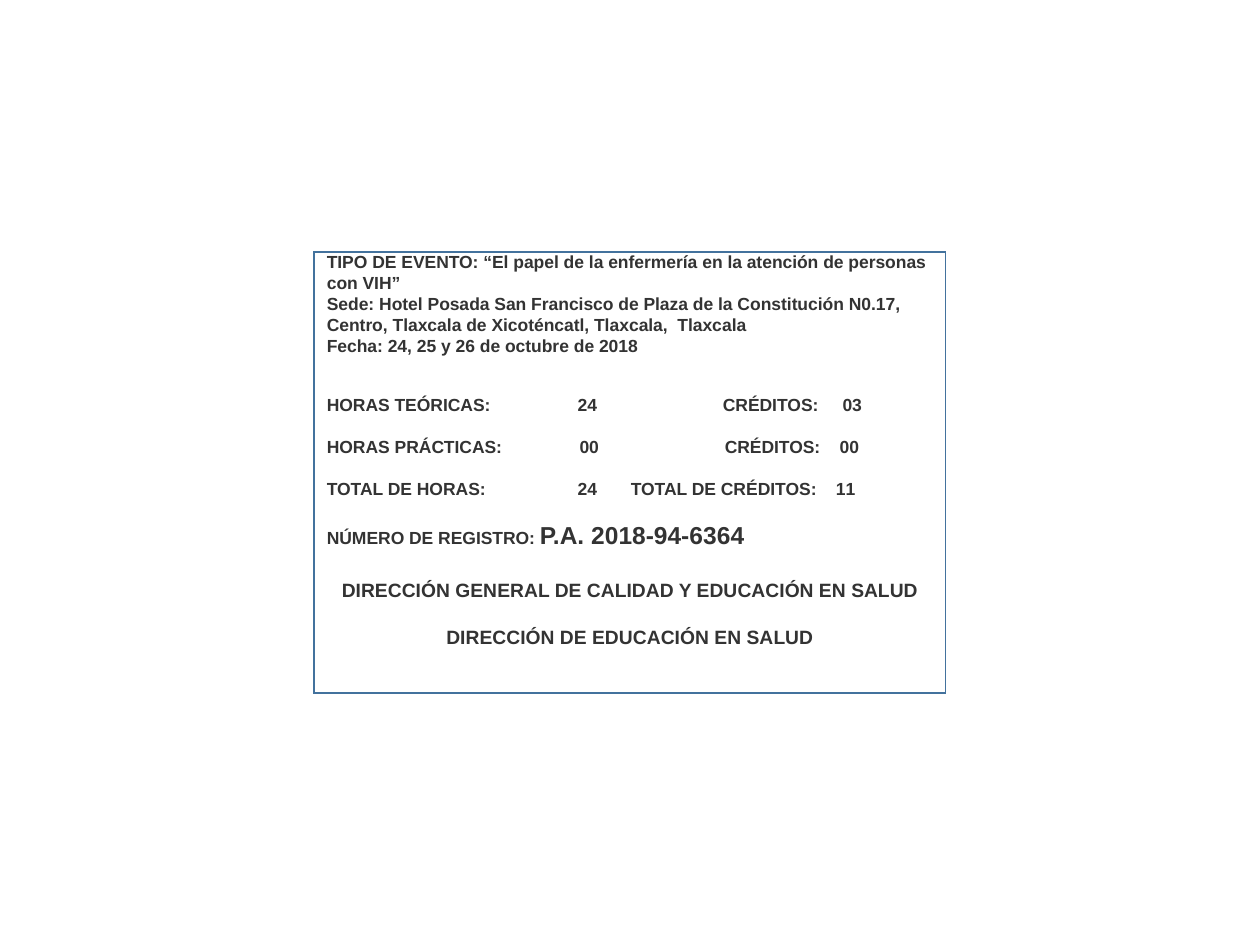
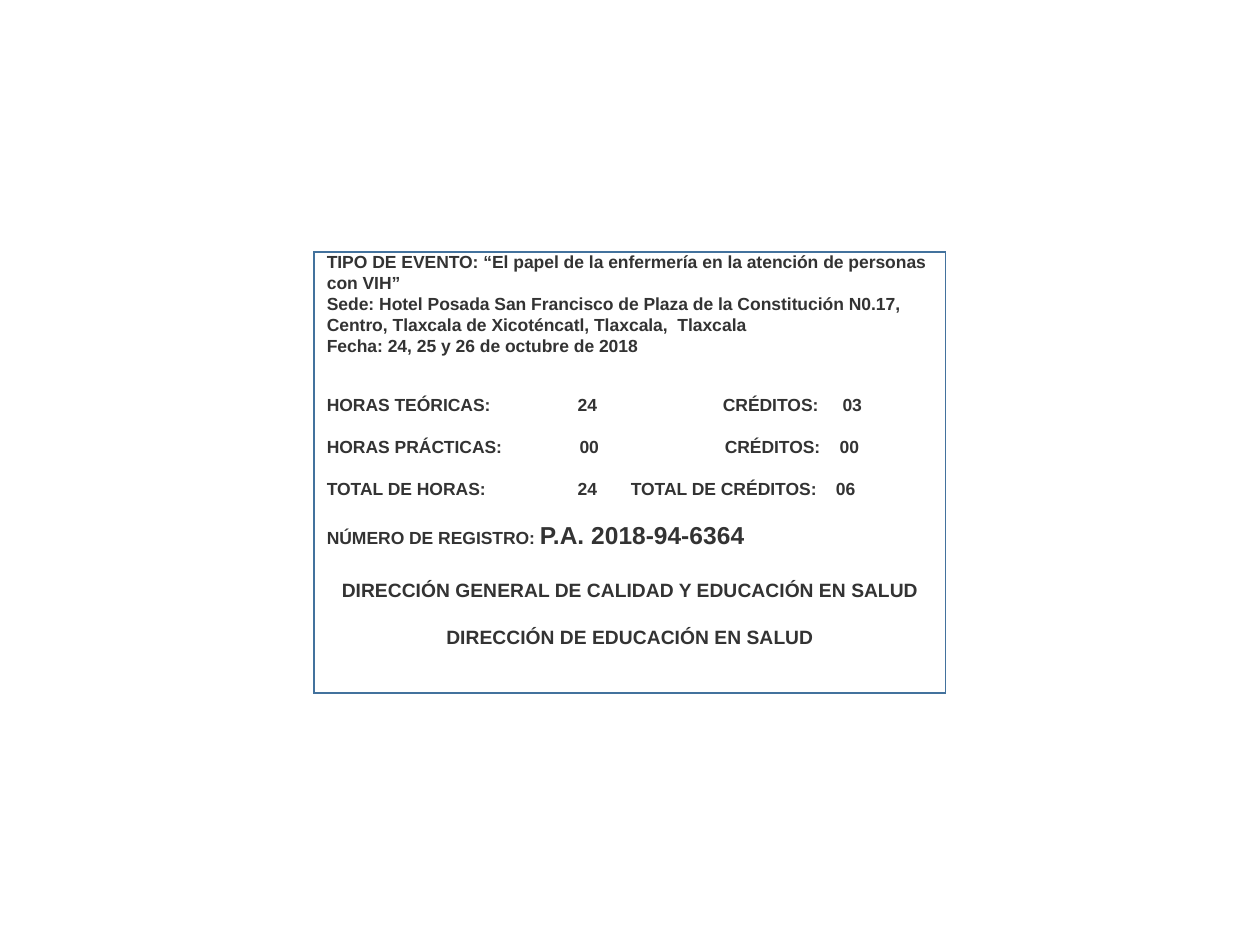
11: 11 -> 06 (846, 489)
